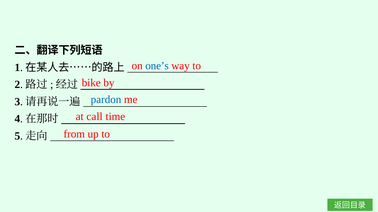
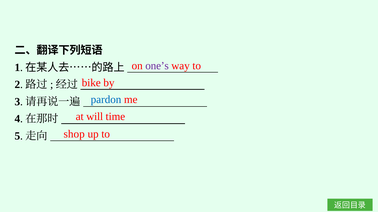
one’s colour: blue -> purple (157, 66)
call: call -> will (95, 117)
from: from -> shop (74, 134)
